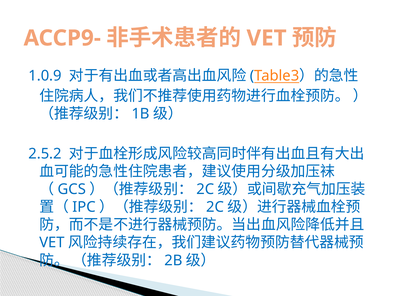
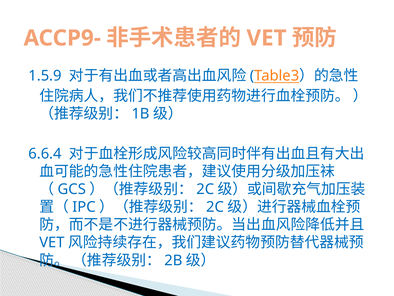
1.0.9: 1.0.9 -> 1.5.9 (45, 76)
2.5.2: 2.5.2 -> 6.6.4 (45, 153)
